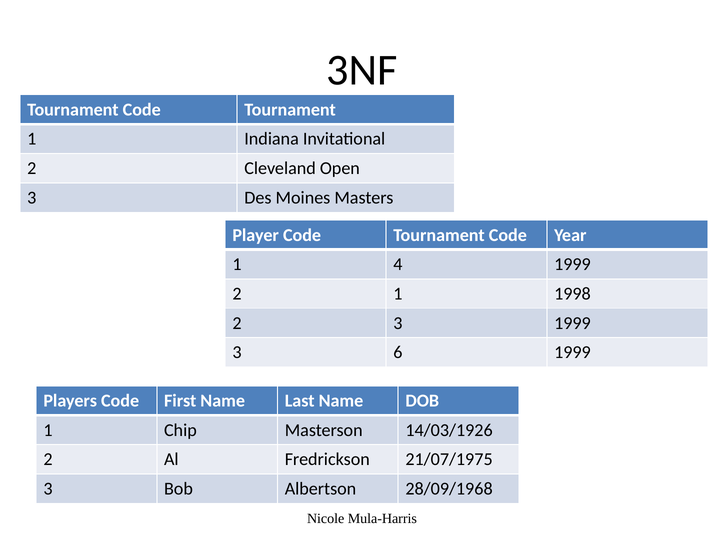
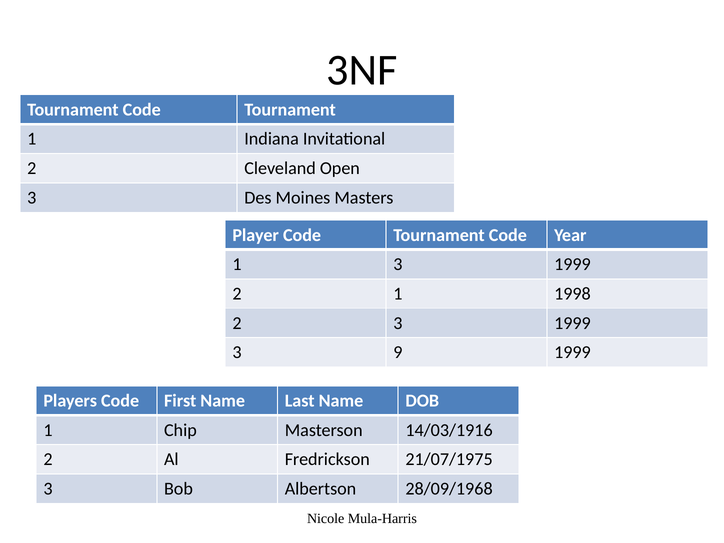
1 4: 4 -> 3 (398, 264)
6: 6 -> 9 (398, 353)
14/03/1926: 14/03/1926 -> 14/03/1916 (449, 430)
